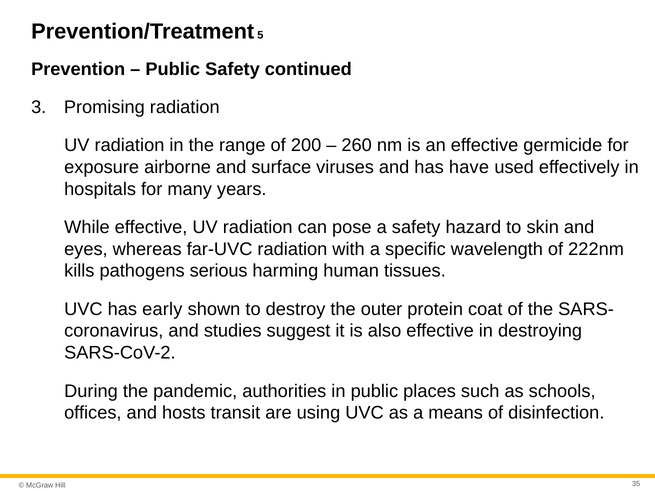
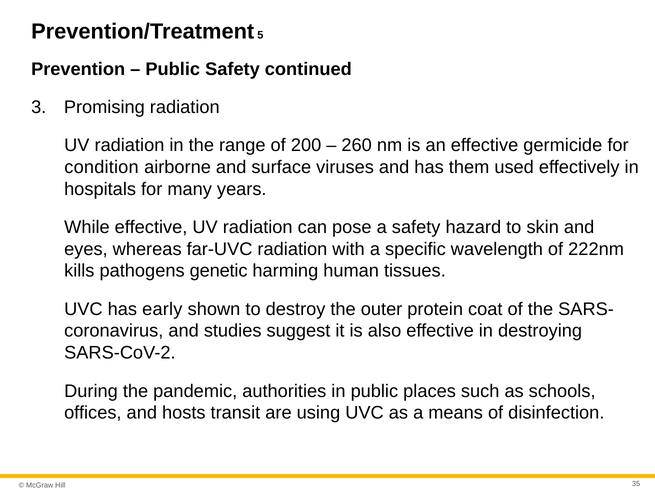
exposure: exposure -> condition (102, 167)
have: have -> them (469, 167)
serious: serious -> genetic (219, 271)
